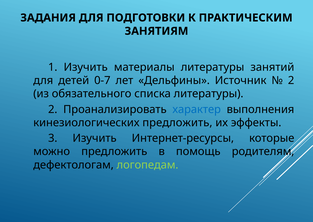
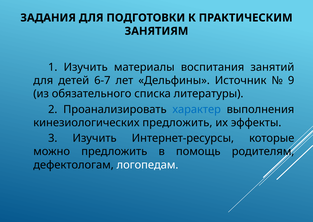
материалы литературы: литературы -> воспитания (213, 67)
0-7: 0-7 -> 6-7 (102, 81)
2: 2 -> 9 (291, 81)
логопедам colour: light green -> white (148, 165)
